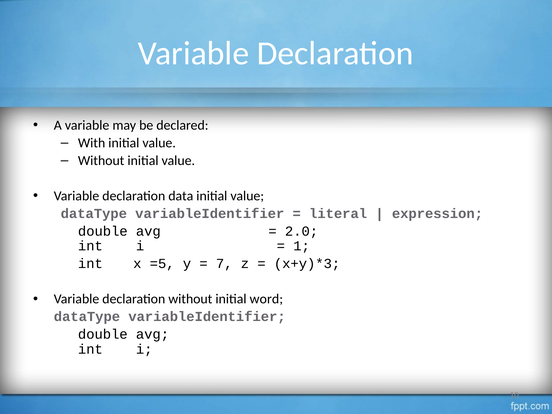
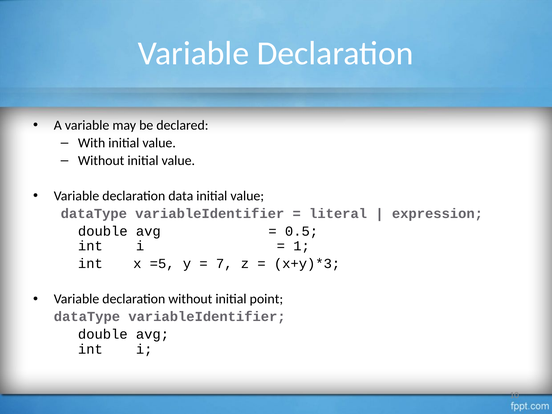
2.0: 2.0 -> 0.5 (302, 231)
word: word -> point (266, 299)
